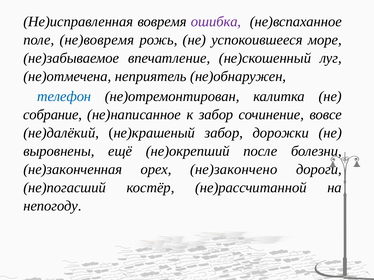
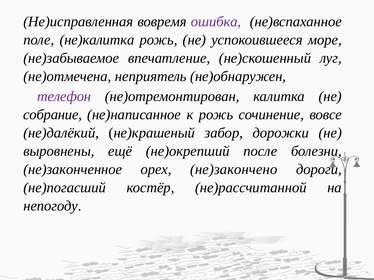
не)вовремя: не)вовремя -> не)калитка (97, 40)
телефон colour: blue -> purple (64, 96)
к забор: забор -> рожь (216, 115)
не)законченная: не)законченная -> не)законченное (73, 170)
